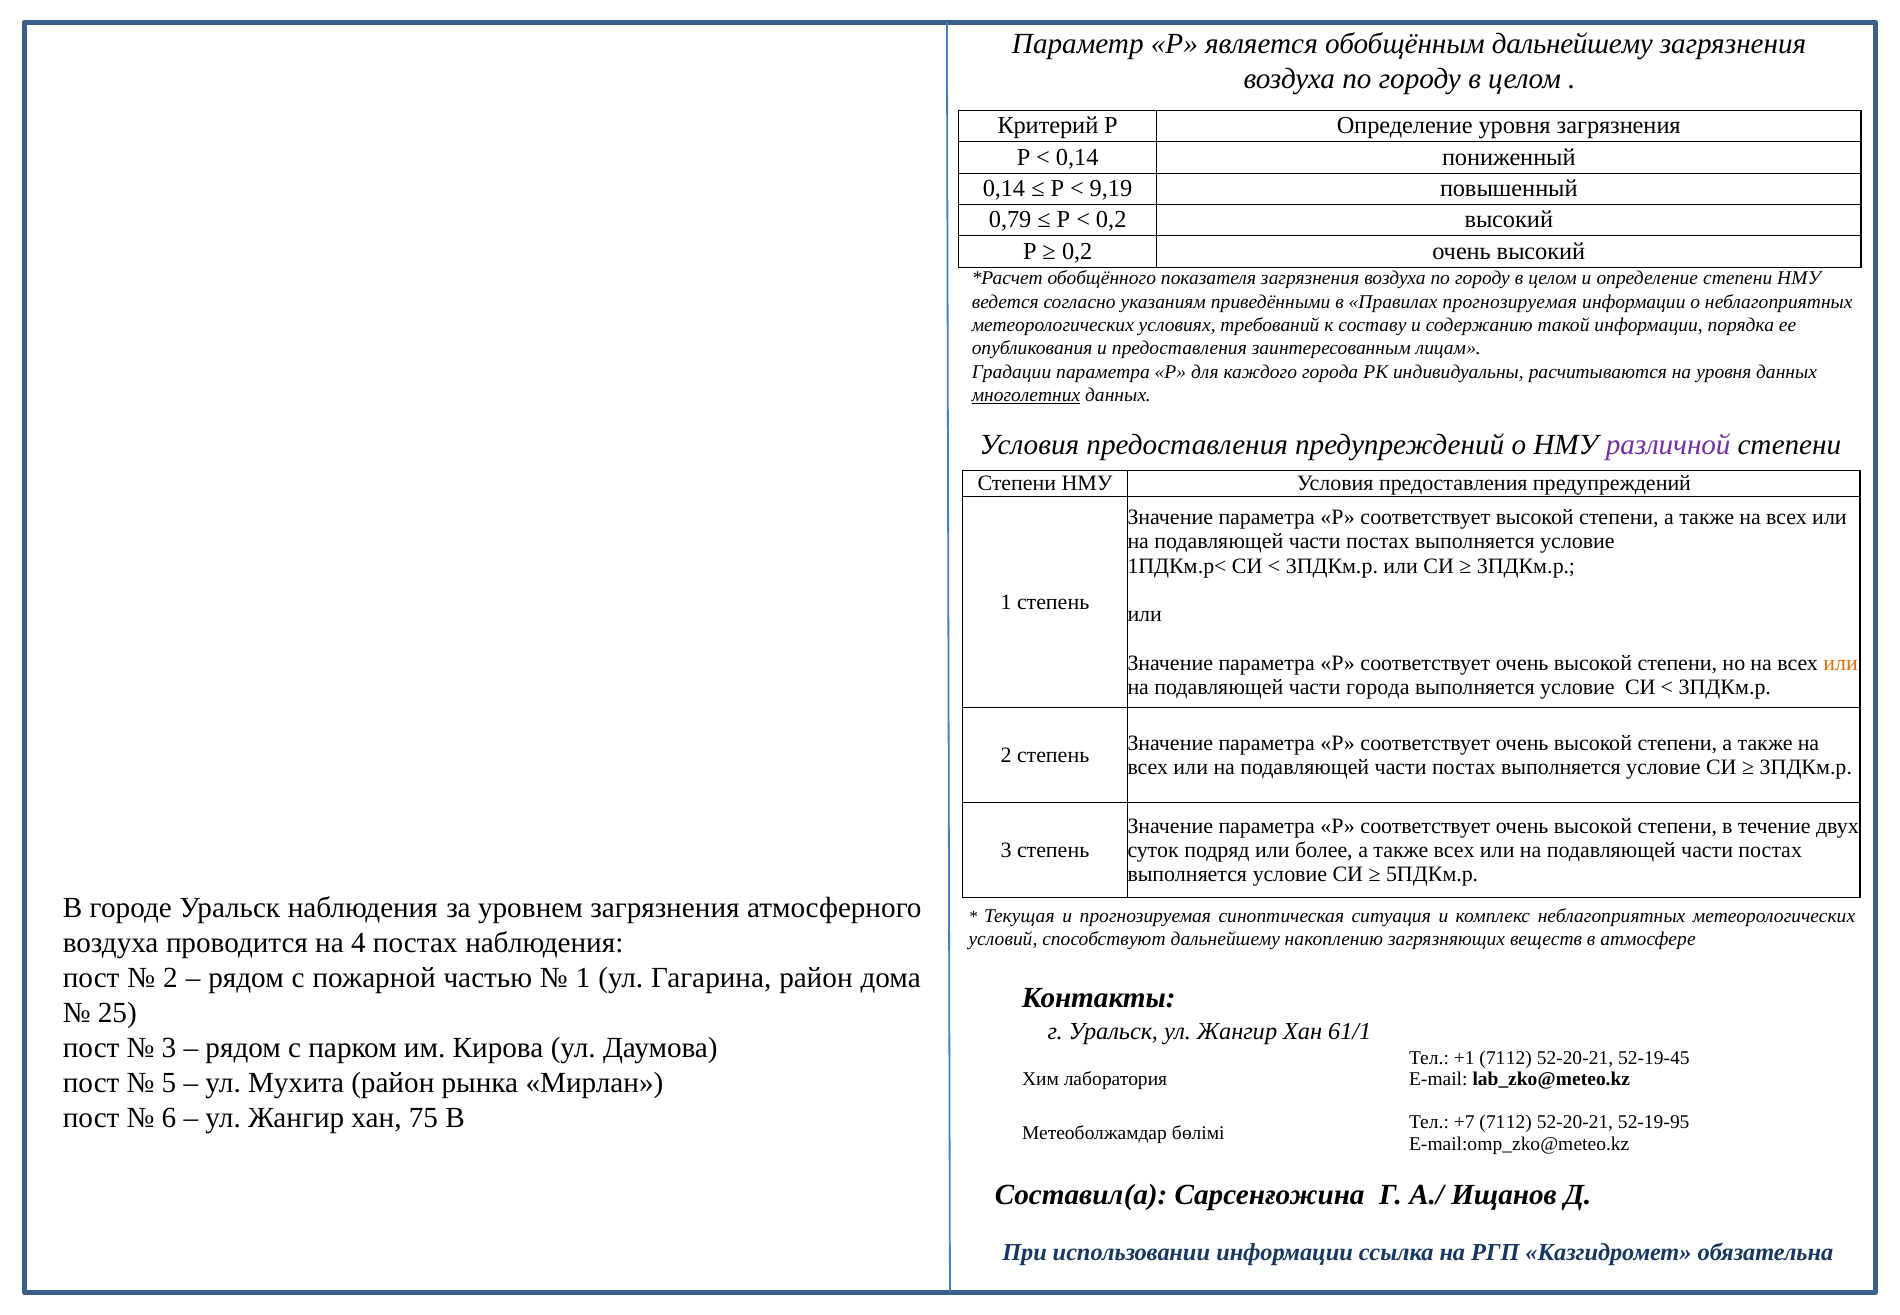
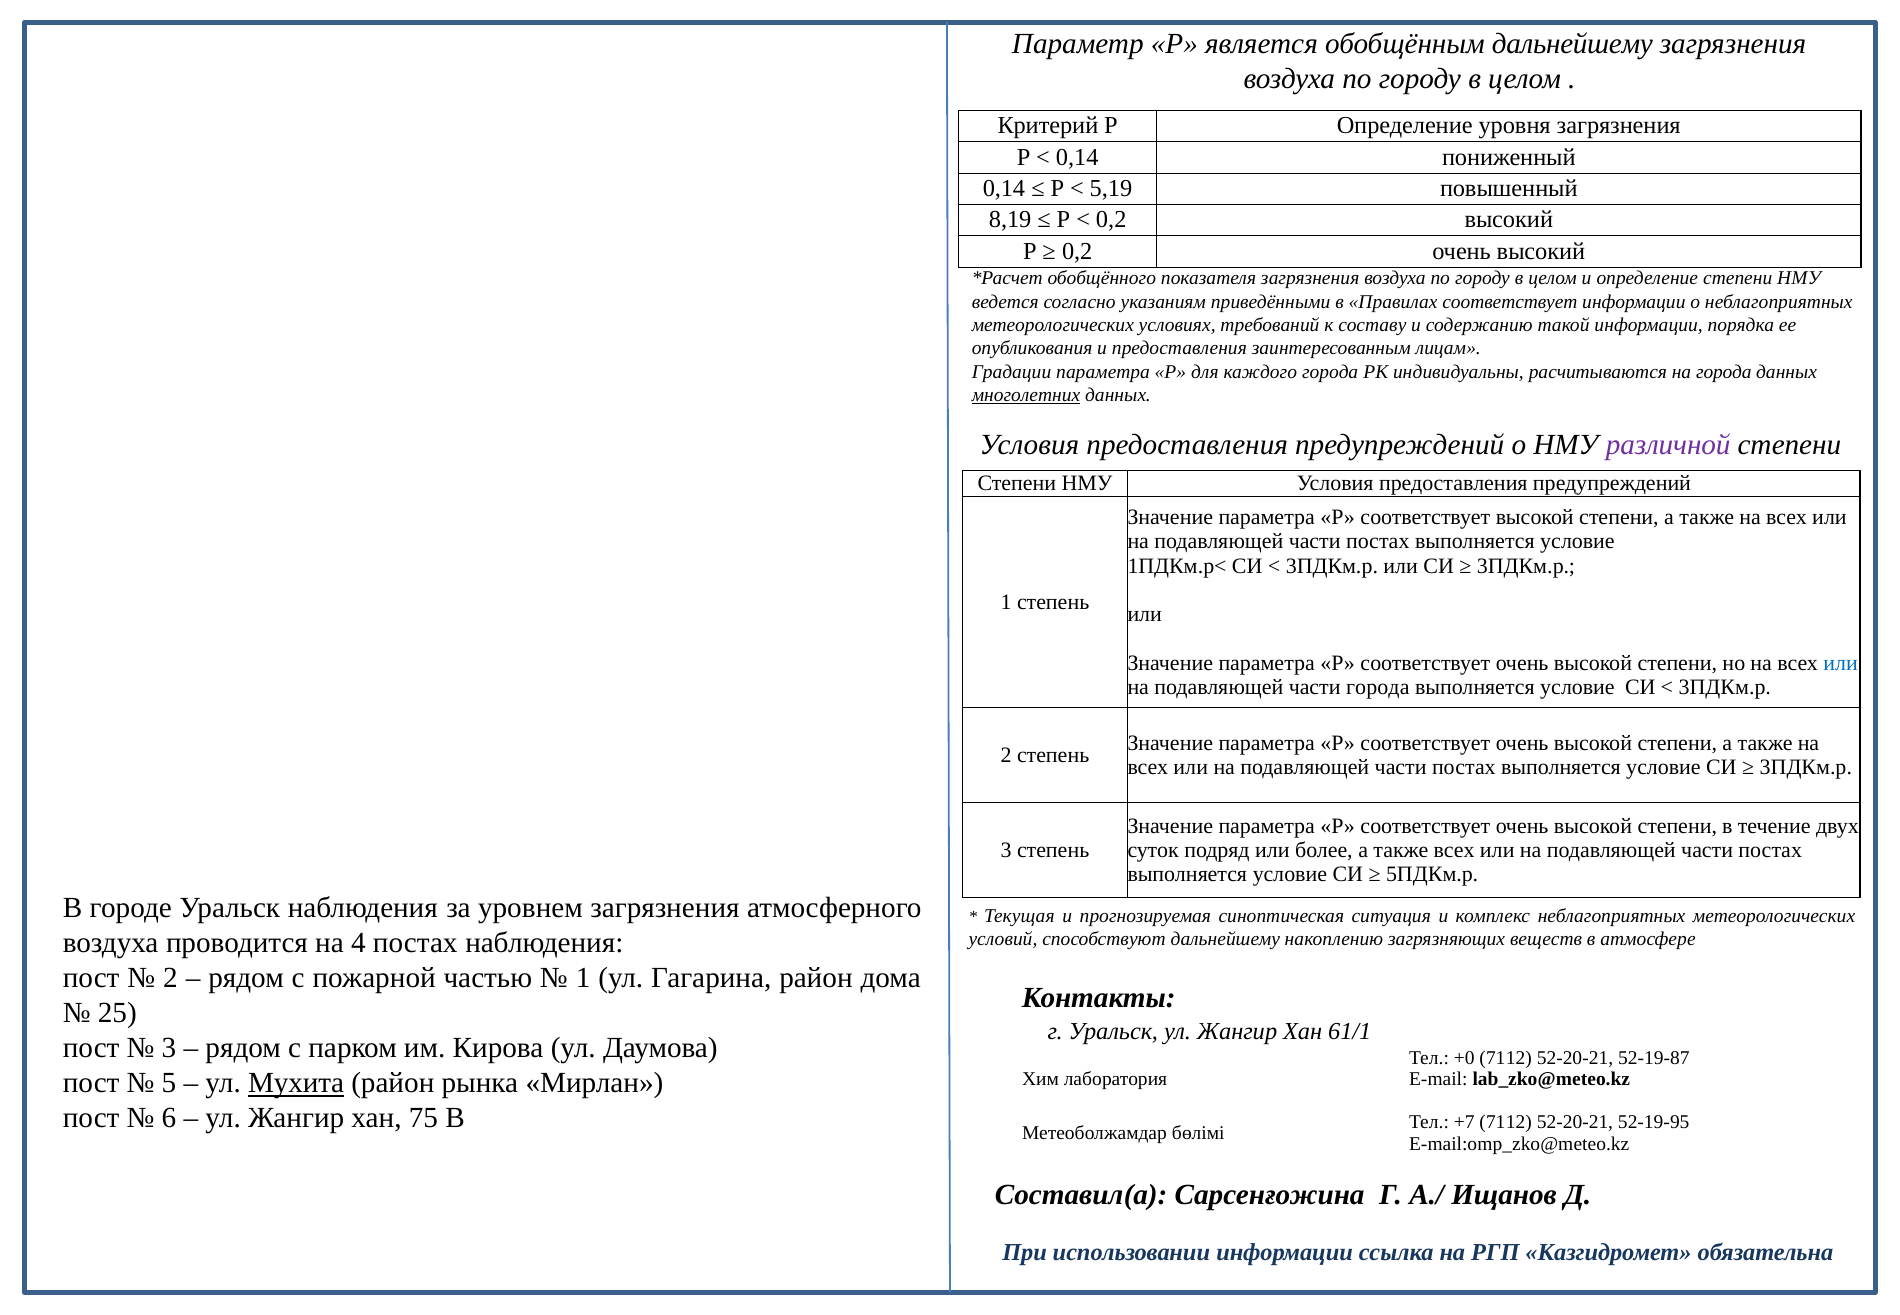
9,19: 9,19 -> 5,19 (1111, 189)
0,79: 0,79 -> 8,19 (1010, 220)
Правилах прогнозируемая: прогнозируемая -> соответствует (1510, 302)
на уровня: уровня -> города (1724, 372)
или colour: orange -> blue (1841, 663)
+1: +1 -> +0 (1464, 1058)
52-19-45: 52-19-45 -> 52-19-87 (1654, 1058)
Мухита underline: none -> present (296, 1083)
